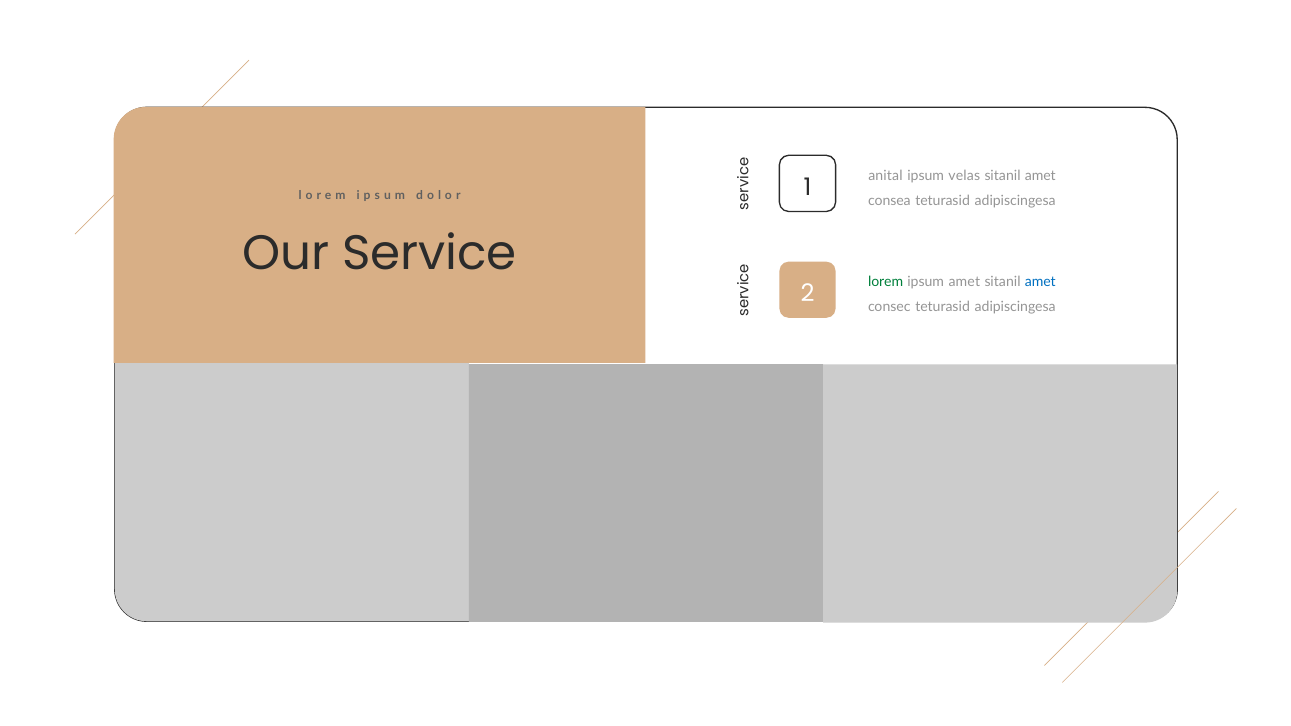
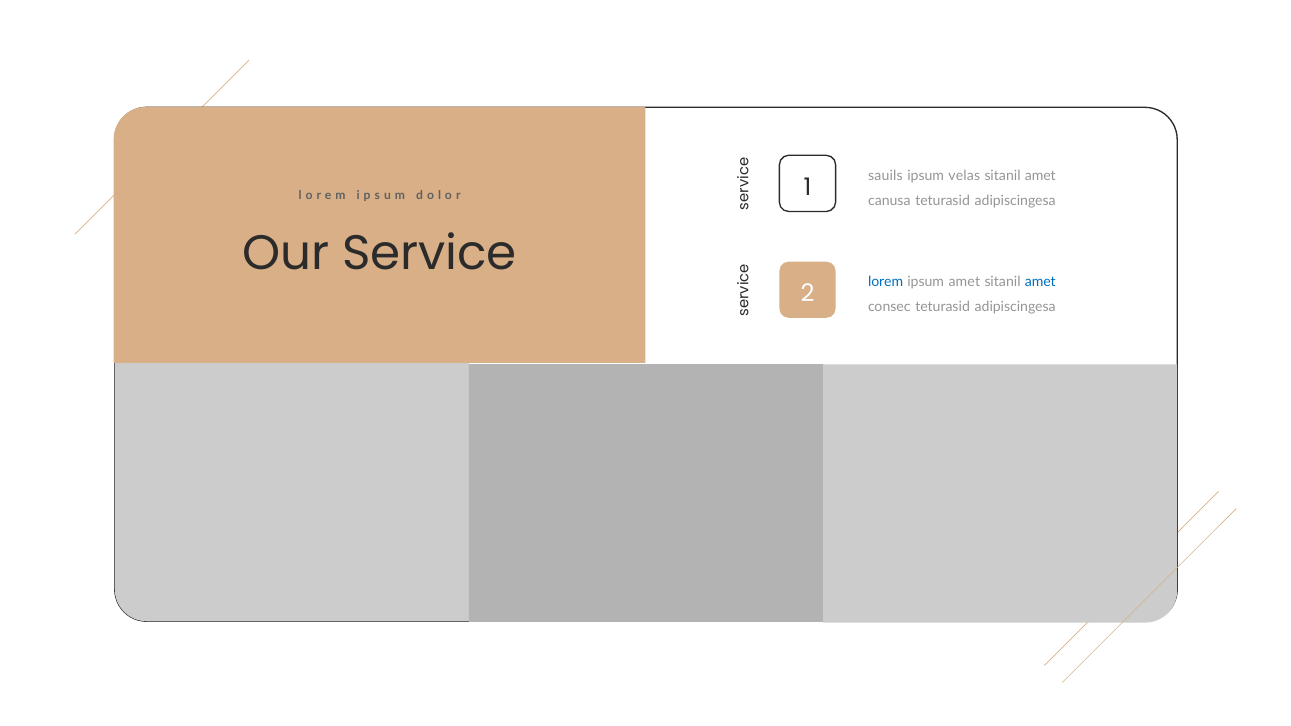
anital: anital -> sauils (885, 176)
consea: consea -> canusa (889, 201)
lorem colour: green -> blue (886, 282)
